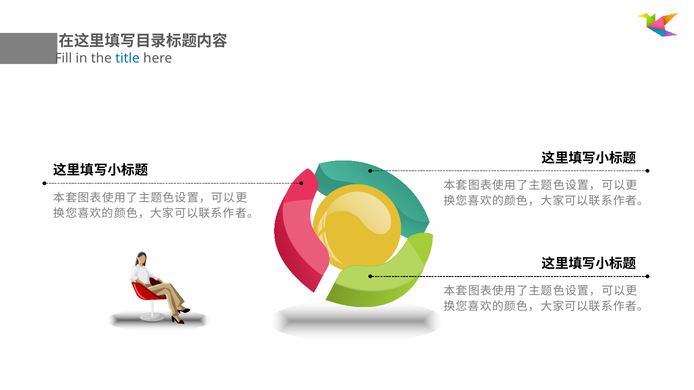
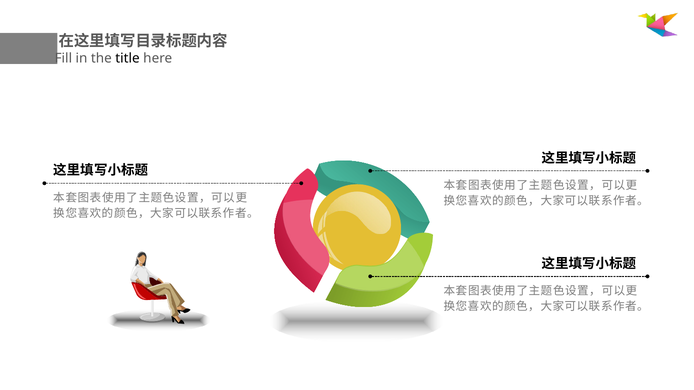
title colour: blue -> black (128, 59)
